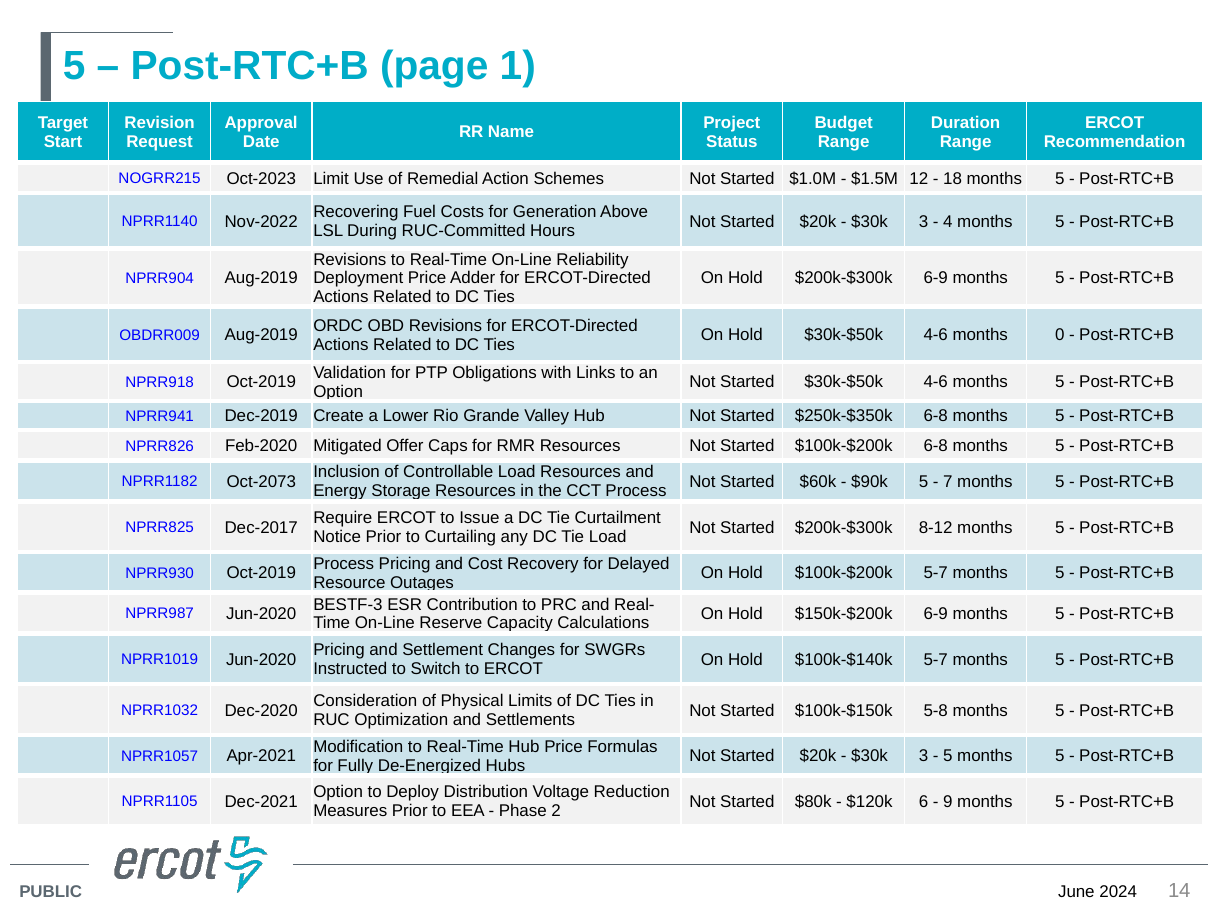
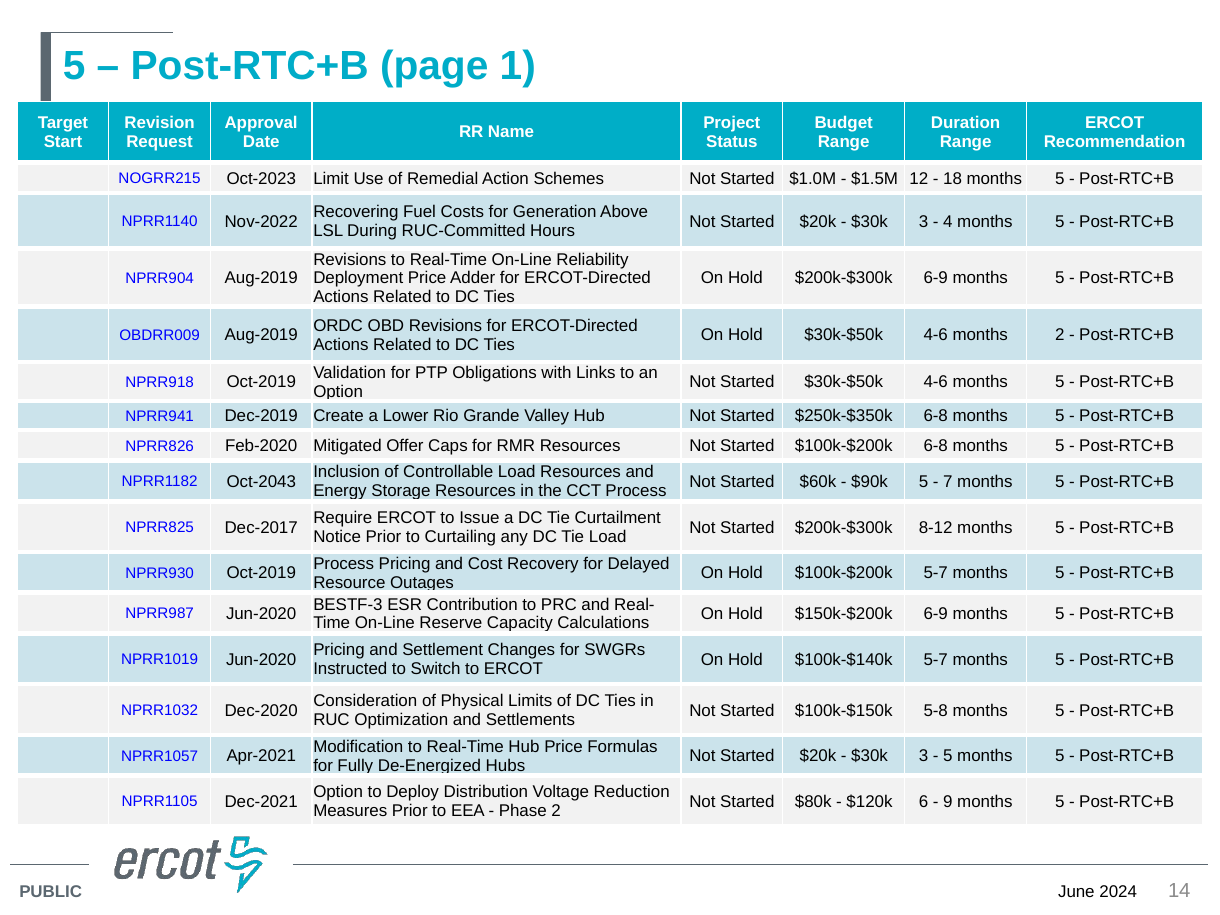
months 0: 0 -> 2 (1060, 335)
Oct-2073: Oct-2073 -> Oct-2043 (261, 482)
